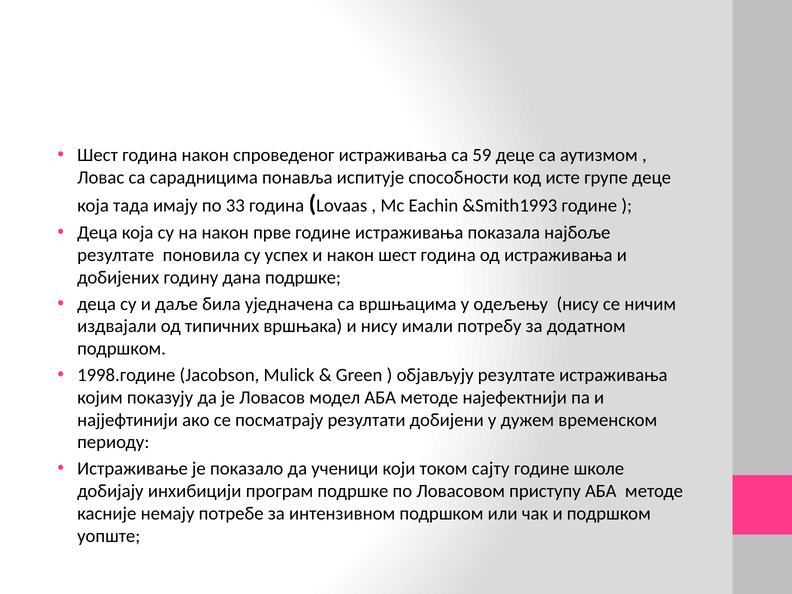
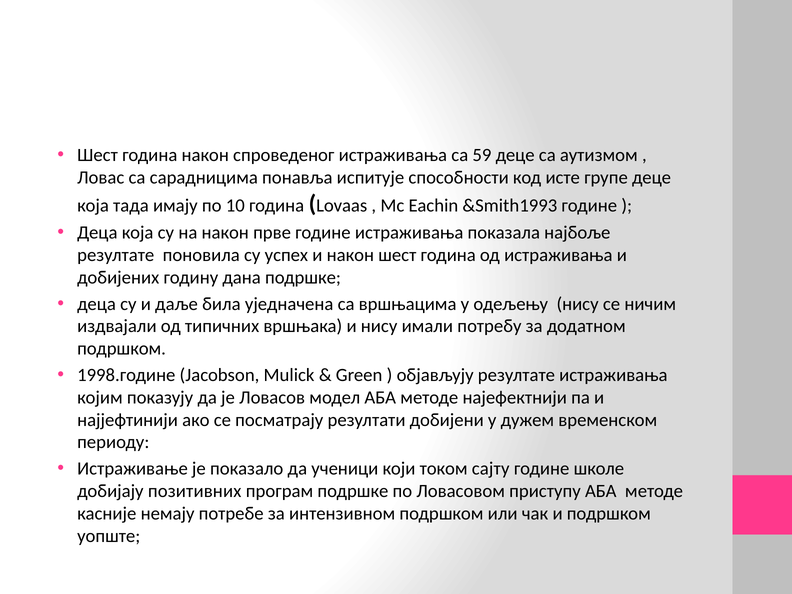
33: 33 -> 10 (235, 205)
инхибицији: инхибицији -> позитивних (195, 491)
